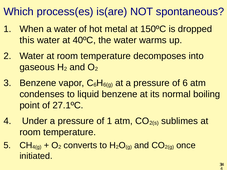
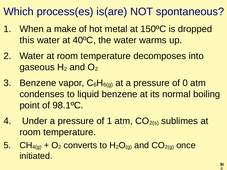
a water: water -> make (65, 29)
of 6: 6 -> 0 (185, 83)
27.1ºC: 27.1ºC -> 98.1ºC (68, 105)
